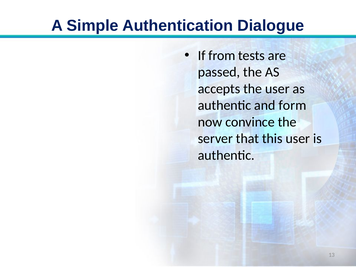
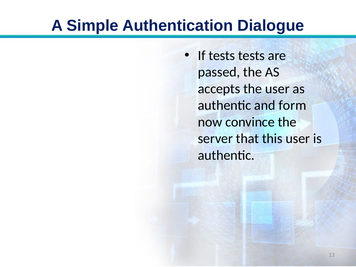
If from: from -> tests (222, 56)
